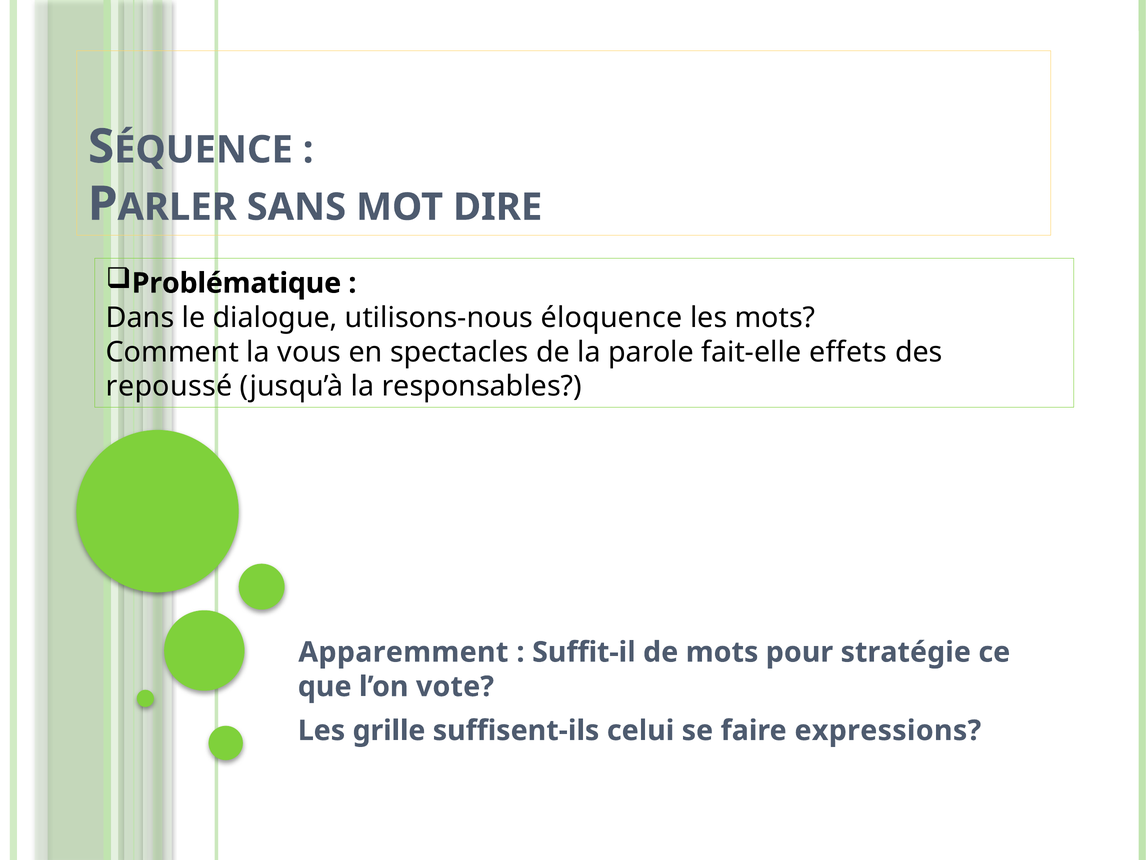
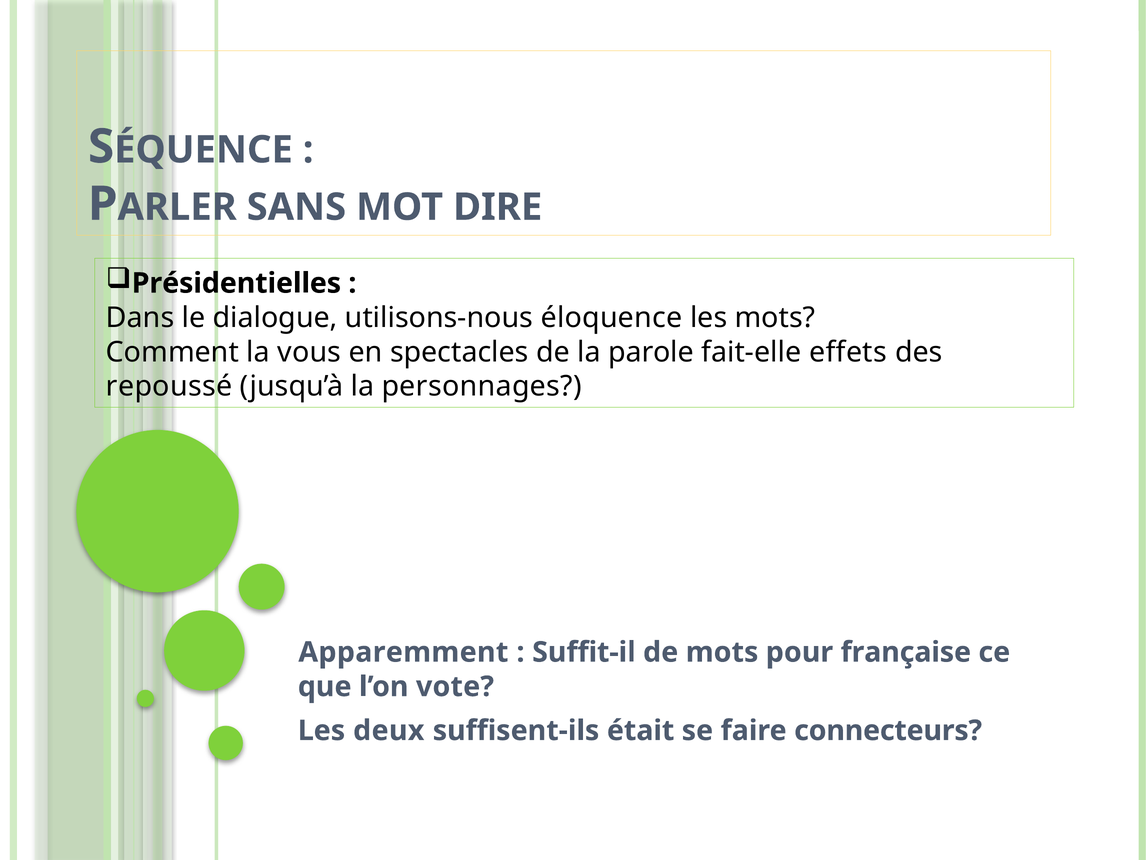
Problématique: Problématique -> Présidentielles (236, 283)
responsables: responsables -> personnages (482, 386)
stratégie: stratégie -> française (906, 652)
grille: grille -> deux (389, 730)
celui: celui -> était (641, 730)
expressions: expressions -> connecteurs (888, 730)
